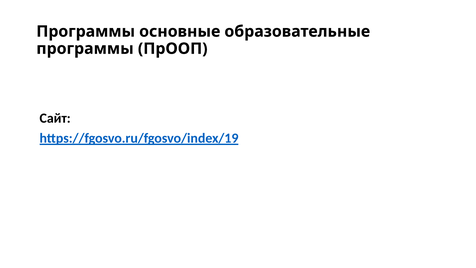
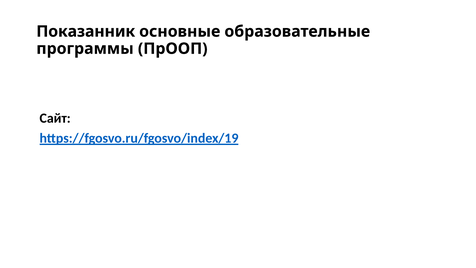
Программы: Программы -> Показанник (86, 31)
